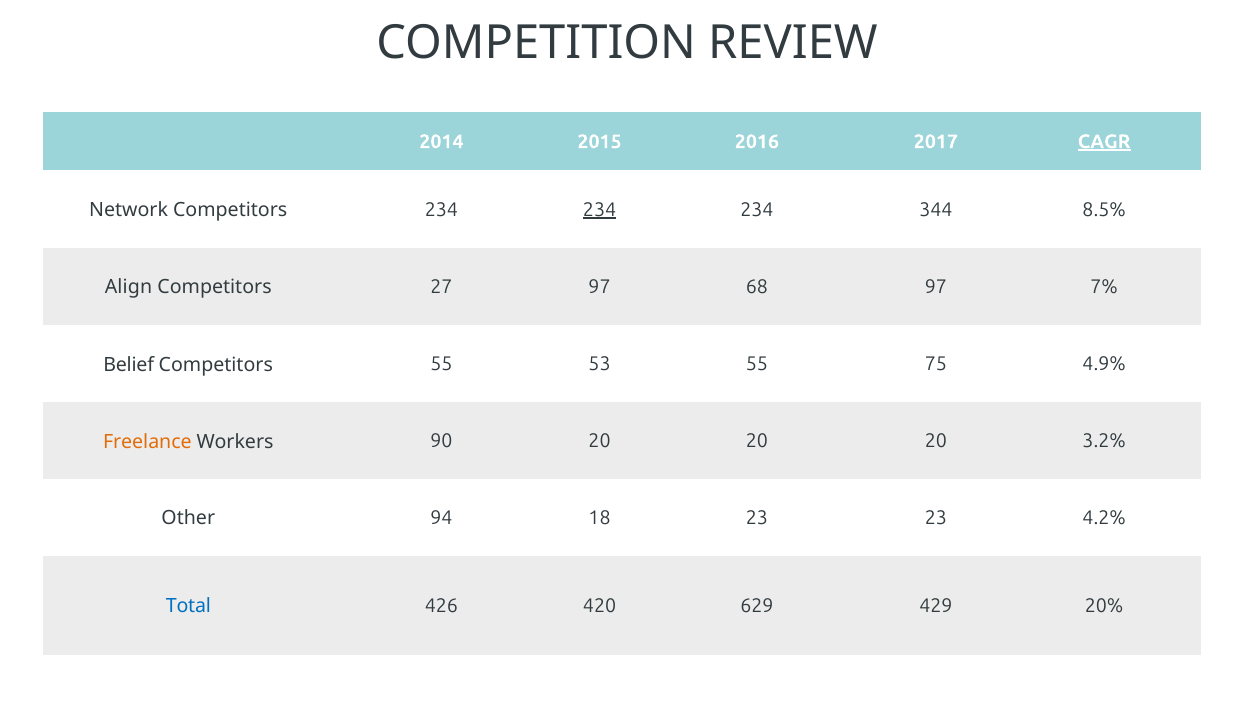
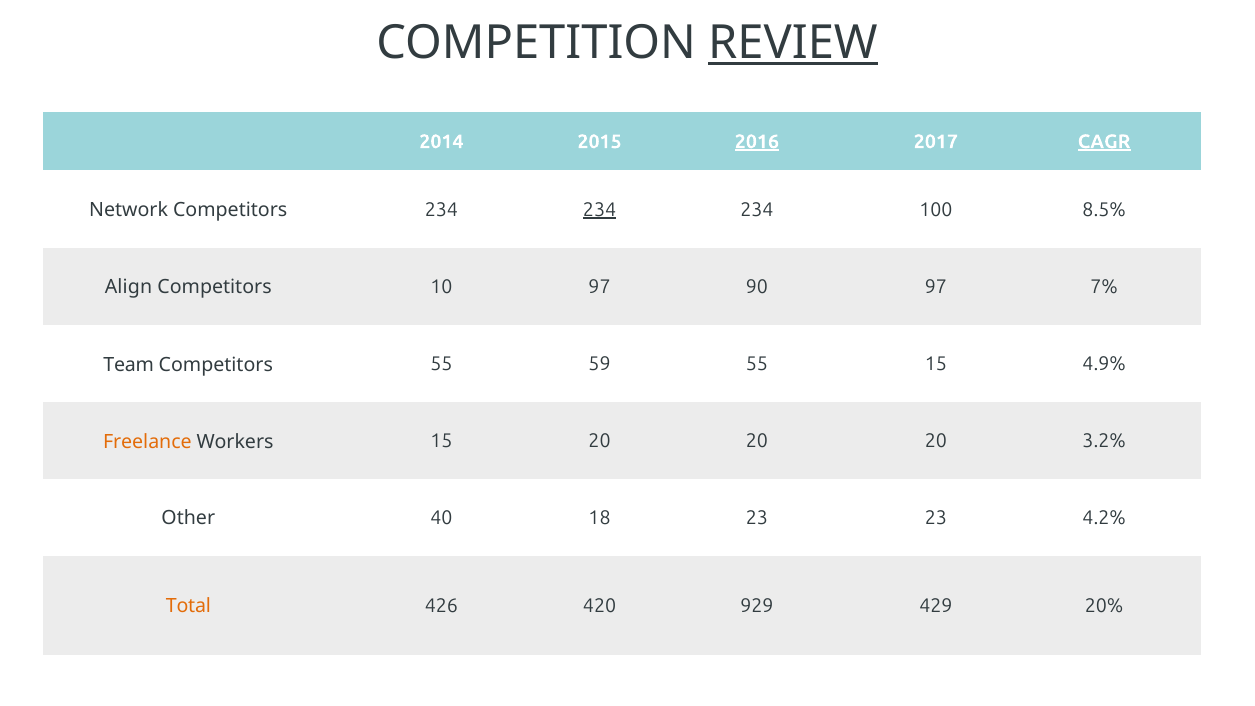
REVIEW underline: none -> present (793, 43)
2016 underline: none -> present (757, 142)
344: 344 -> 100 (936, 210)
27: 27 -> 10 (441, 287)
68: 68 -> 90 (757, 287)
Belief: Belief -> Team (129, 365)
53: 53 -> 59 (600, 364)
55 75: 75 -> 15 (936, 364)
Workers 90: 90 -> 15 (441, 441)
94: 94 -> 40 (441, 518)
Total colour: blue -> orange (188, 606)
629: 629 -> 929 (757, 606)
